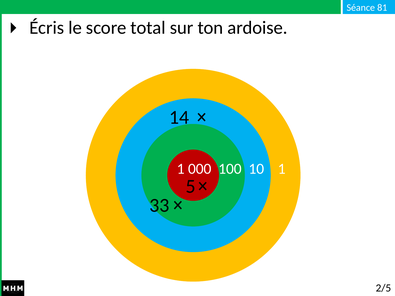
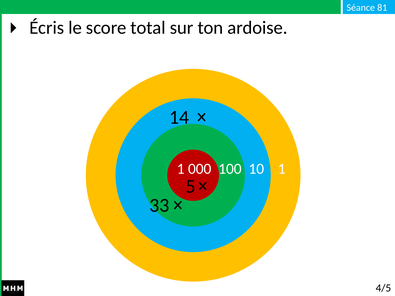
2/5: 2/5 -> 4/5 (383, 288)
